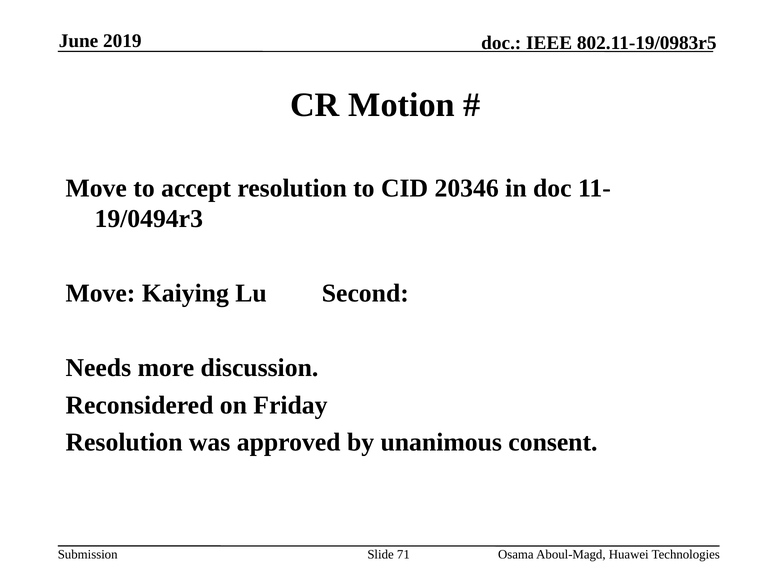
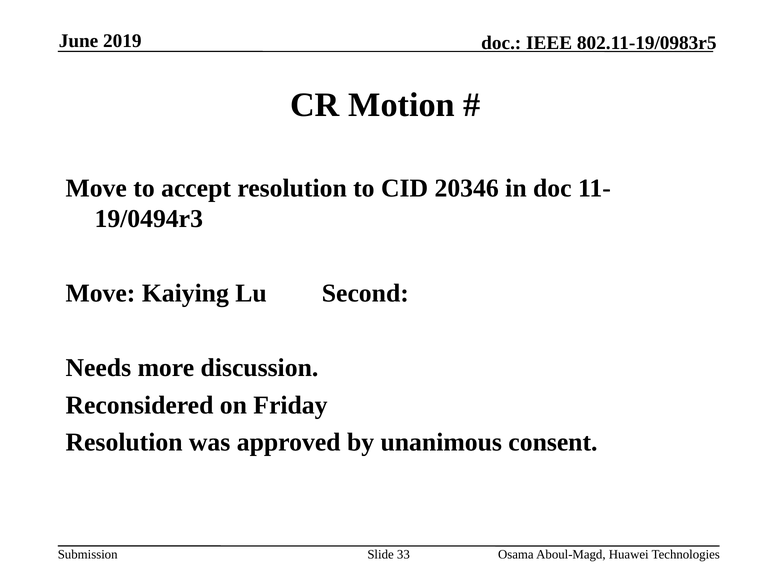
71: 71 -> 33 (403, 555)
